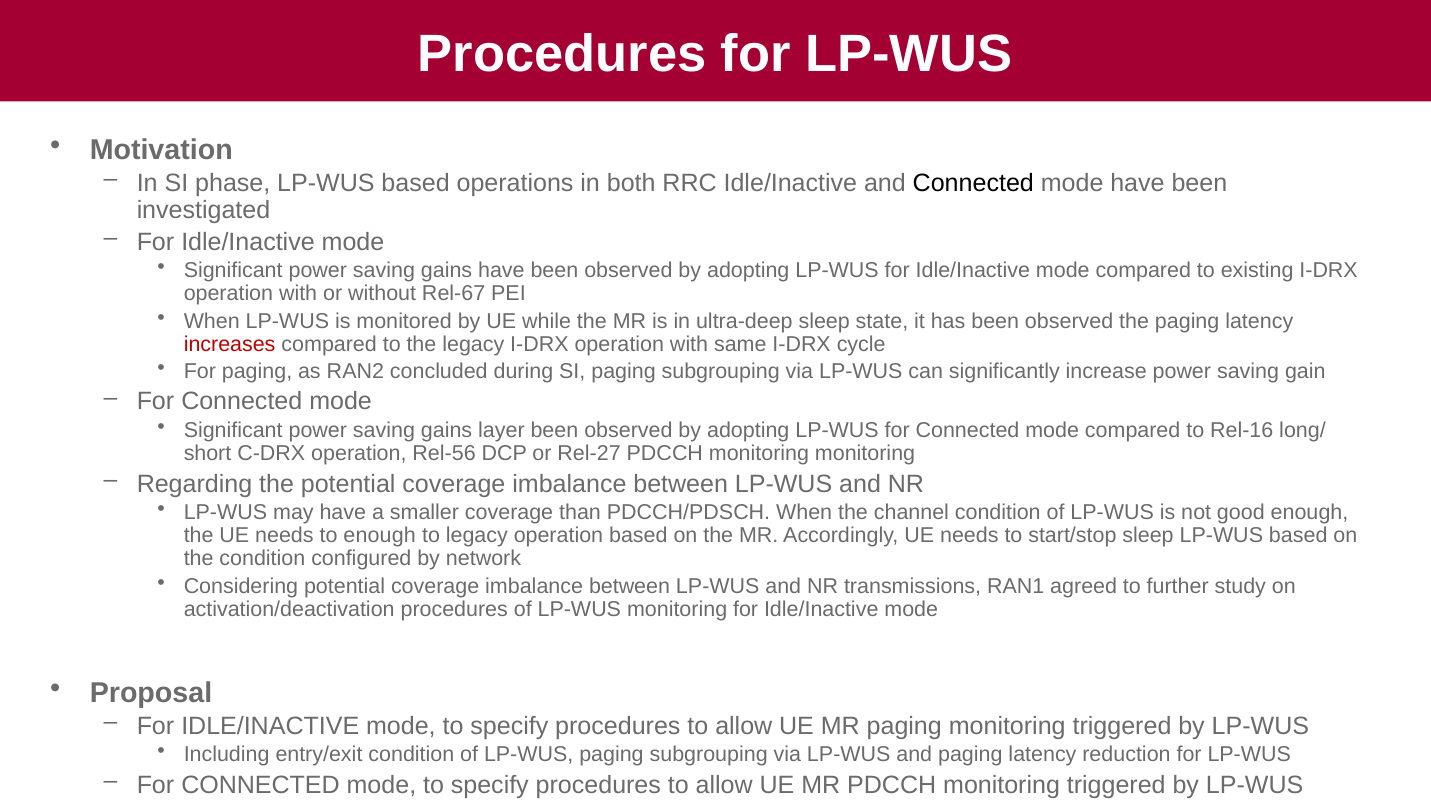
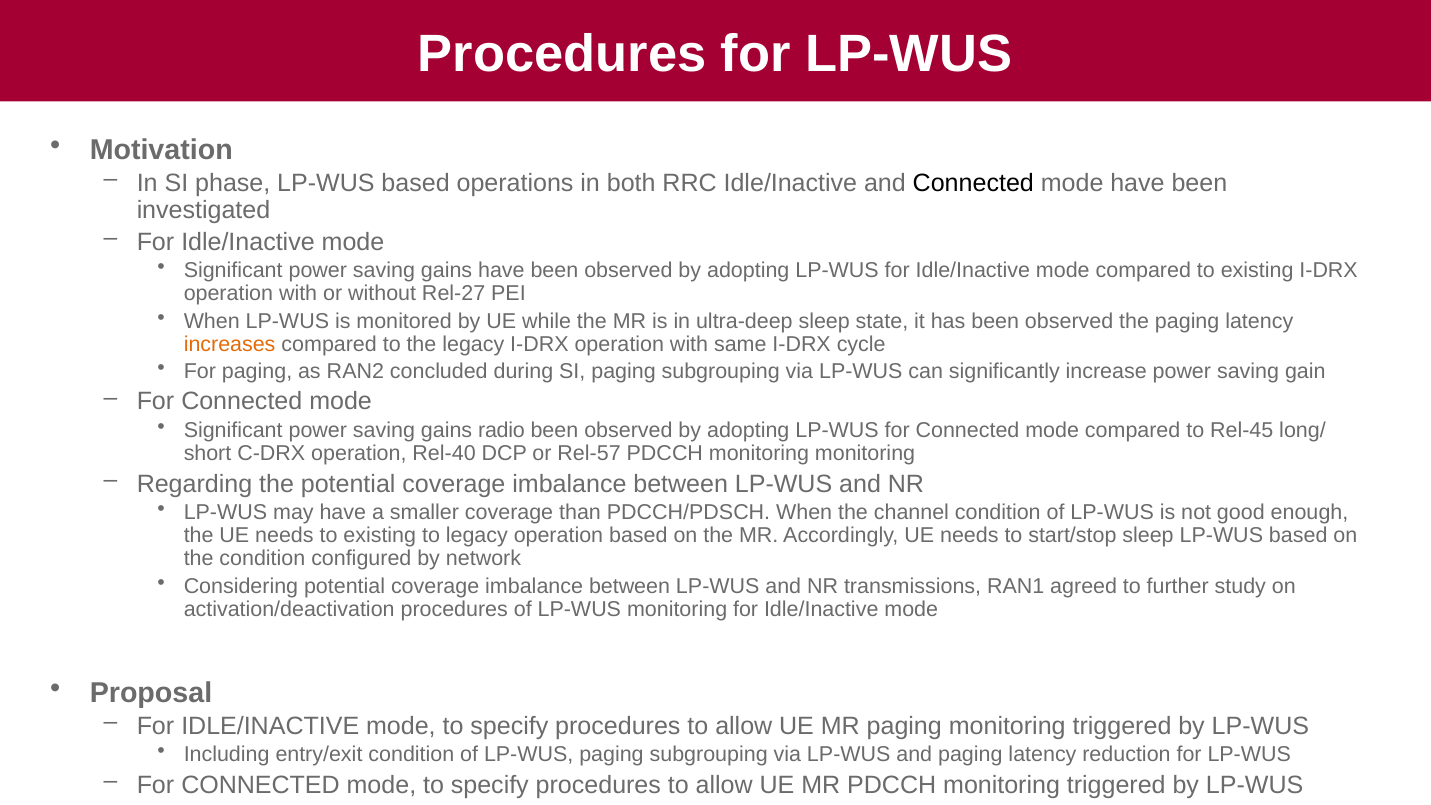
Rel-67: Rel-67 -> Rel-27 (454, 294)
increases colour: red -> orange (230, 344)
layer: layer -> radio (502, 430)
Rel-16: Rel-16 -> Rel-45 (1242, 430)
Rel-56: Rel-56 -> Rel-40 (444, 454)
Rel-27: Rel-27 -> Rel-57 (589, 454)
needs to enough: enough -> existing (380, 536)
